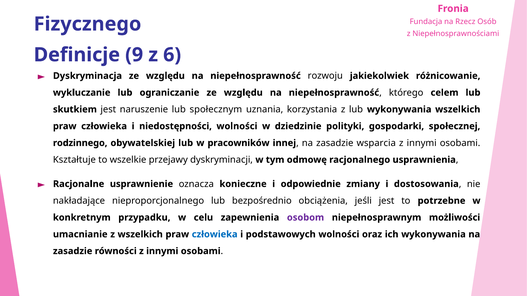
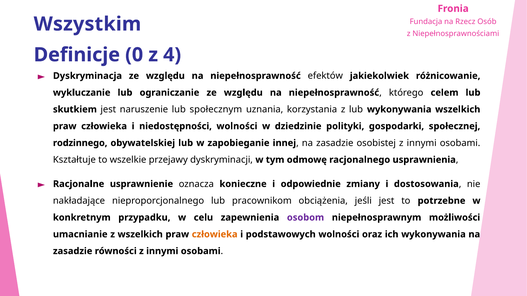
Fizycznego: Fizycznego -> Wszystkim (87, 24)
9: 9 -> 0 (134, 55)
6: 6 -> 4 (172, 55)
rozwoju: rozwoju -> efektów (325, 76)
pracowników: pracowników -> zapobieganie (239, 143)
wsparcia: wsparcia -> osobistej (376, 143)
bezpośrednio: bezpośrednio -> pracownikom (262, 201)
człowieka colour: blue -> orange (215, 235)
